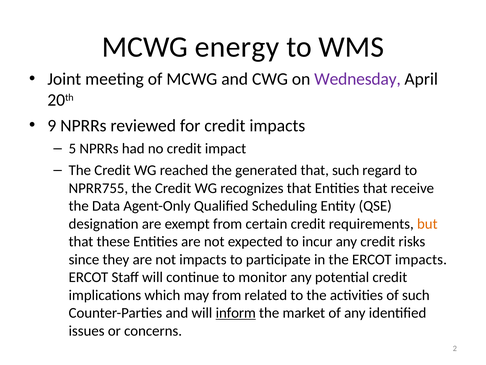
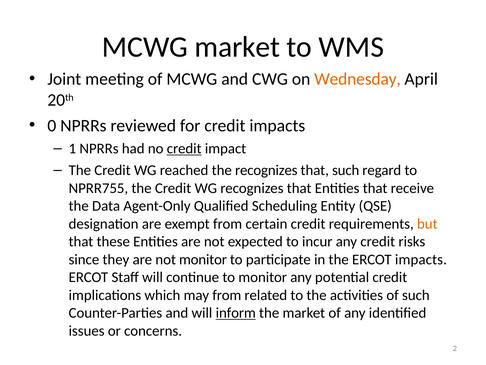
MCWG energy: energy -> market (237, 47)
Wednesday colour: purple -> orange (358, 79)
9: 9 -> 0 (52, 125)
5: 5 -> 1 (72, 148)
credit underline: none -> present (184, 148)
the generated: generated -> recognizes (266, 170)
not impacts: impacts -> monitor (203, 259)
